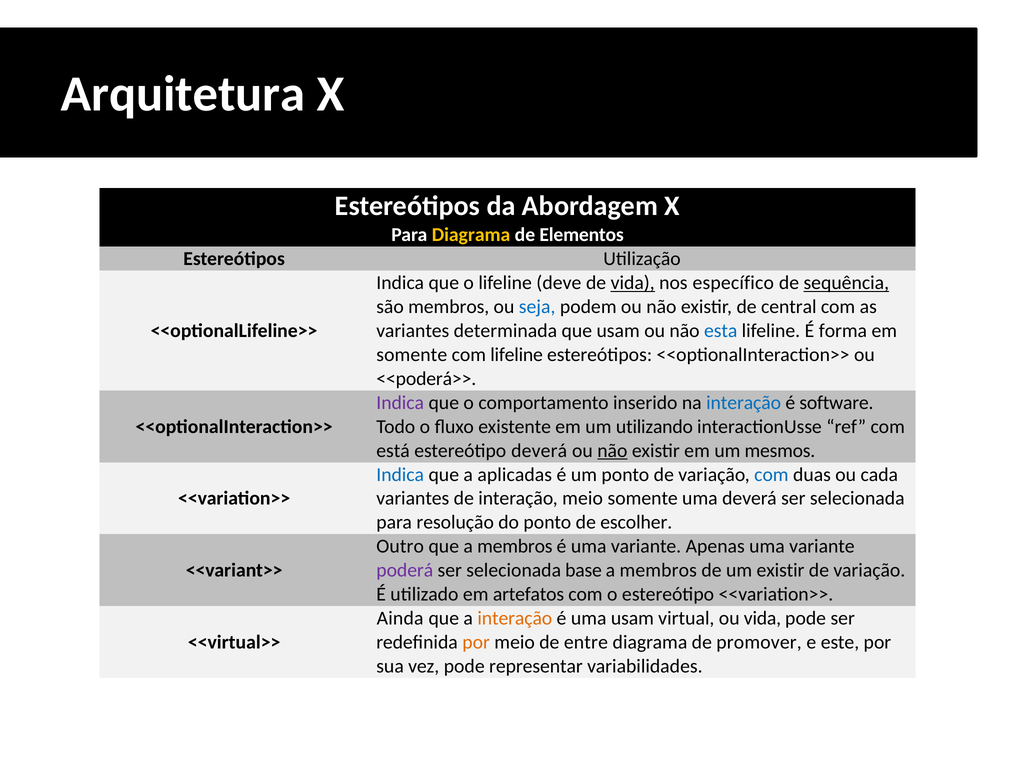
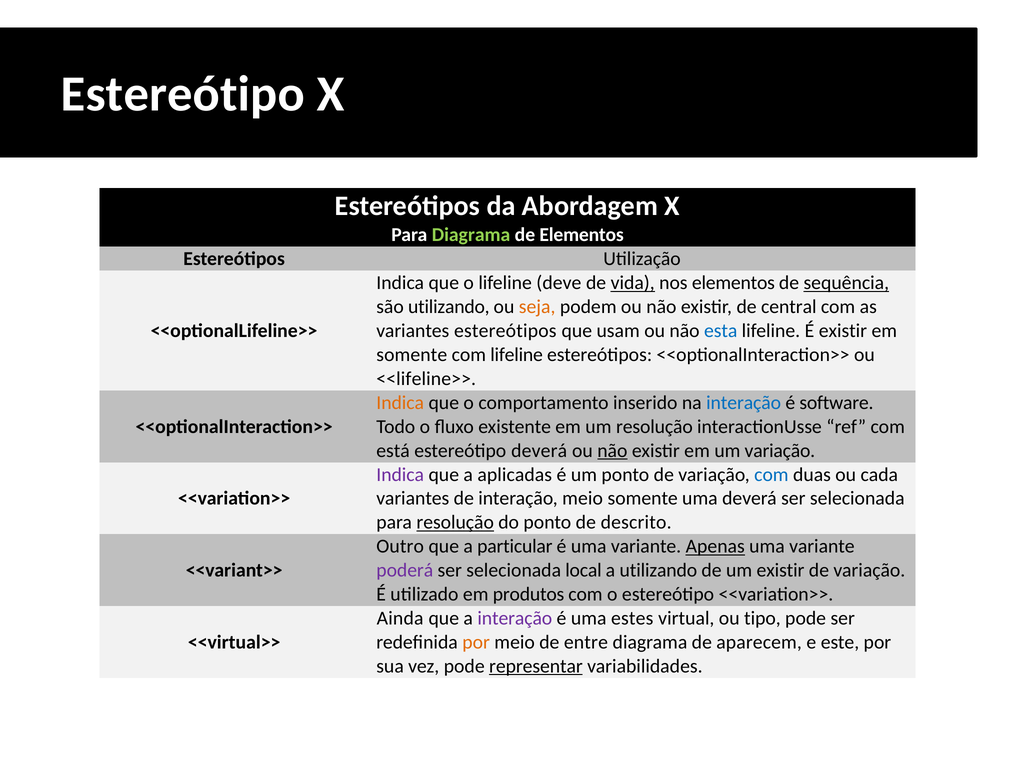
Arquitetura: Arquitetura -> Estereótipo (183, 94)
Diagrama colour: yellow -> light green (471, 235)
nos específico: específico -> elementos (733, 283)
são membros: membros -> utilizando (449, 307)
seja colour: blue -> orange (537, 307)
variantes determinada: determinada -> estereótipos (505, 331)
É forma: forma -> existir (843, 331)
<<poderá>>: <<poderá>> -> <<lifeline>> (426, 379)
Indica colour: purple -> orange (400, 403)
um utilizando: utilizando -> resolução (654, 427)
um mesmos: mesmos -> variação (780, 451)
Indica colour: blue -> purple (400, 475)
resolução underline: none -> present (455, 522)
escolher: escolher -> descrito (636, 522)
que a membros: membros -> particular (515, 546)
Apenas underline: none -> present (715, 546)
base: base -> local (583, 570)
membros: membros -> utilizando (658, 570)
artefatos: artefatos -> produtos (529, 594)
interação colour: orange -> purple (515, 618)
uma usam: usam -> estes (632, 618)
ou vida: vida -> tipo (762, 618)
promover: promover -> aparecem (759, 642)
representar underline: none -> present (536, 666)
